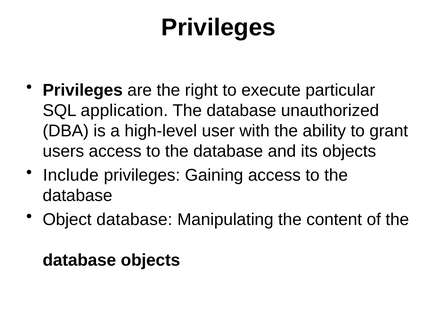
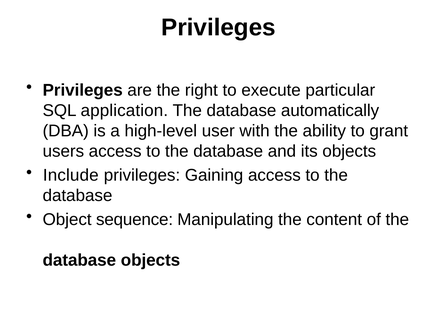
unauthorized: unauthorized -> automatically (330, 110)
Object database: database -> sequence (135, 219)
